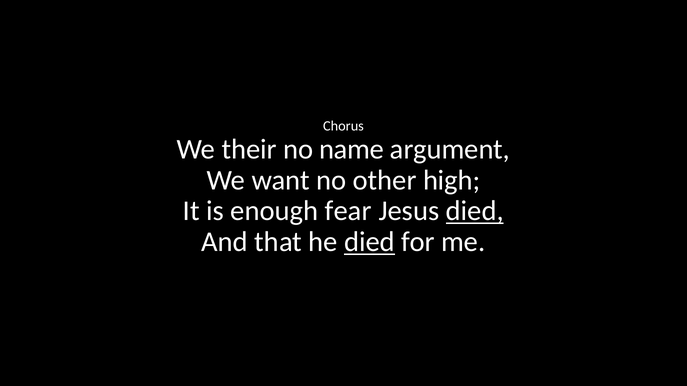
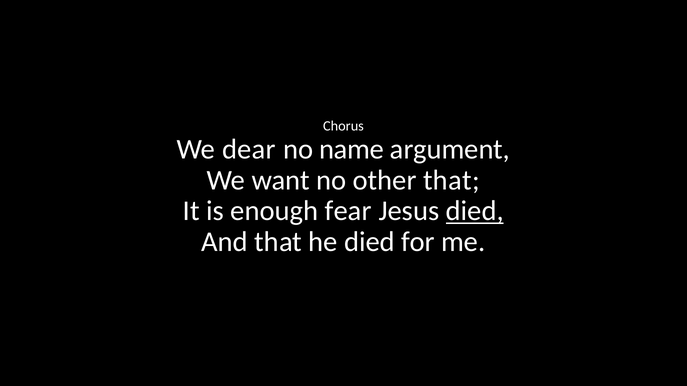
their: their -> dear (249, 149)
other high: high -> that (451, 180)
died underline: present -> none (370, 242)
